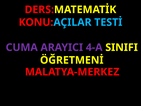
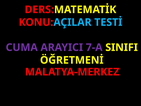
4-A: 4-A -> 7-A (94, 47)
